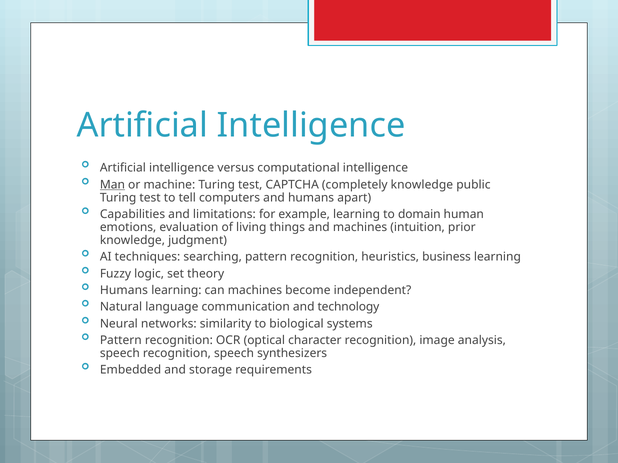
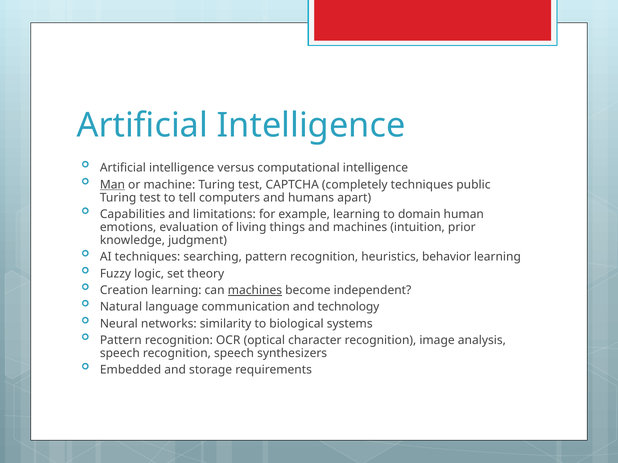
completely knowledge: knowledge -> techniques (422, 185)
business: business -> behavior (447, 257)
Humans: Humans -> Creation (124, 291)
machines underline: none -> present (255, 291)
